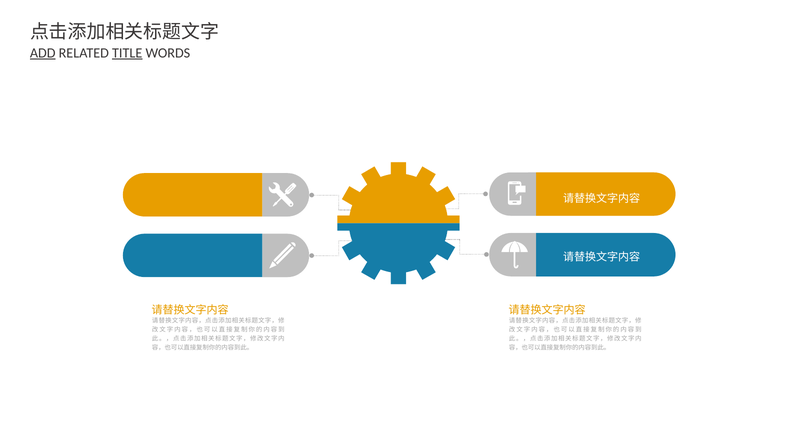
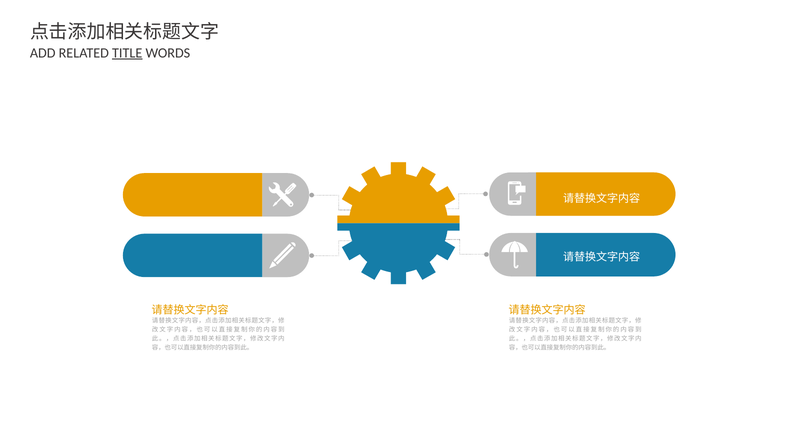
ADD underline: present -> none (43, 53)
